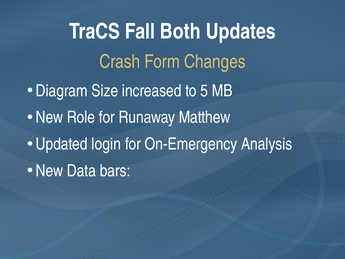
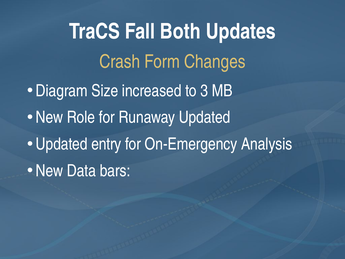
5: 5 -> 3 (204, 91)
Runaway Matthew: Matthew -> Updated (205, 117)
login: login -> entry (106, 144)
